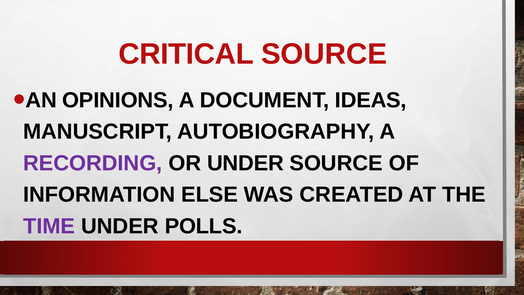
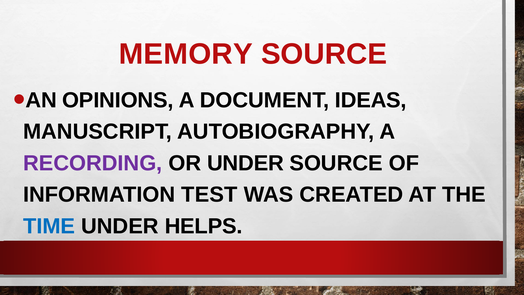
CRITICAL: CRITICAL -> MEMORY (186, 54)
ELSE: ELSE -> TEST (209, 195)
TIME colour: purple -> blue (49, 226)
POLLS: POLLS -> HELPS (204, 226)
